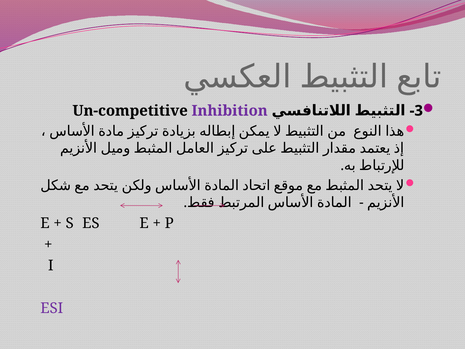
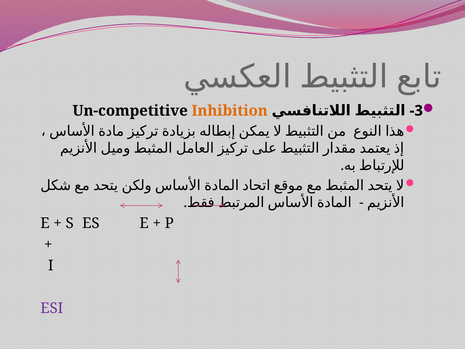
Inhibition colour: purple -> orange (230, 111)
